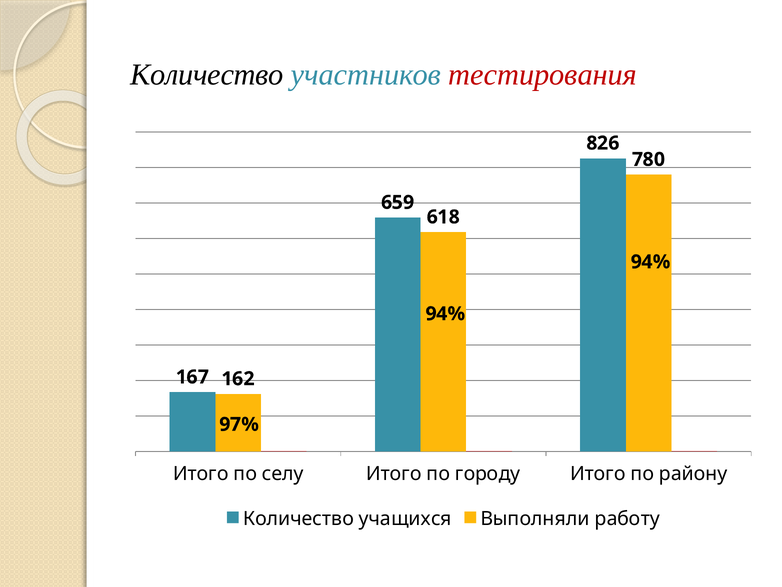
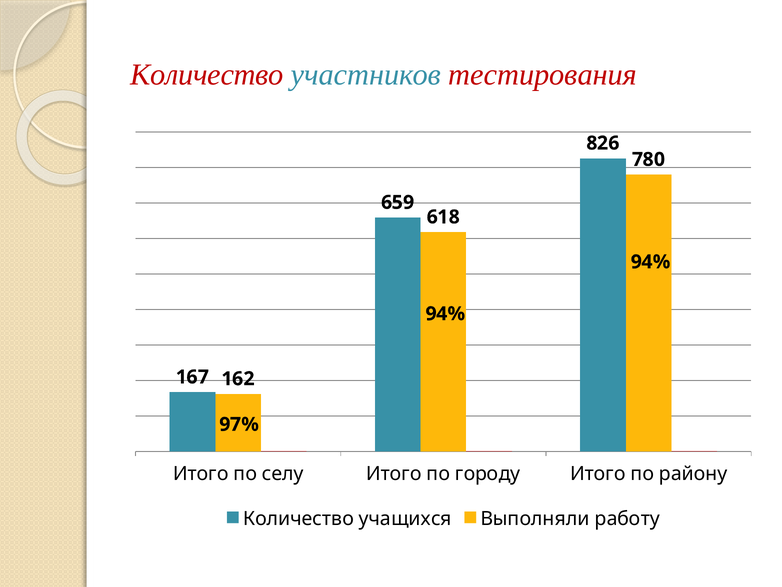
Количество colour: black -> red (207, 74)
